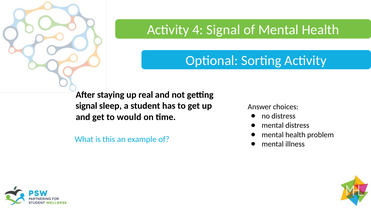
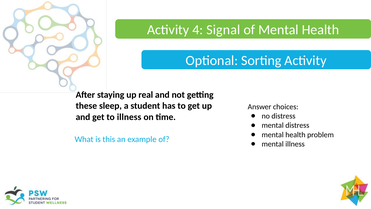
signal: signal -> these (86, 106)
to would: would -> illness (129, 117)
